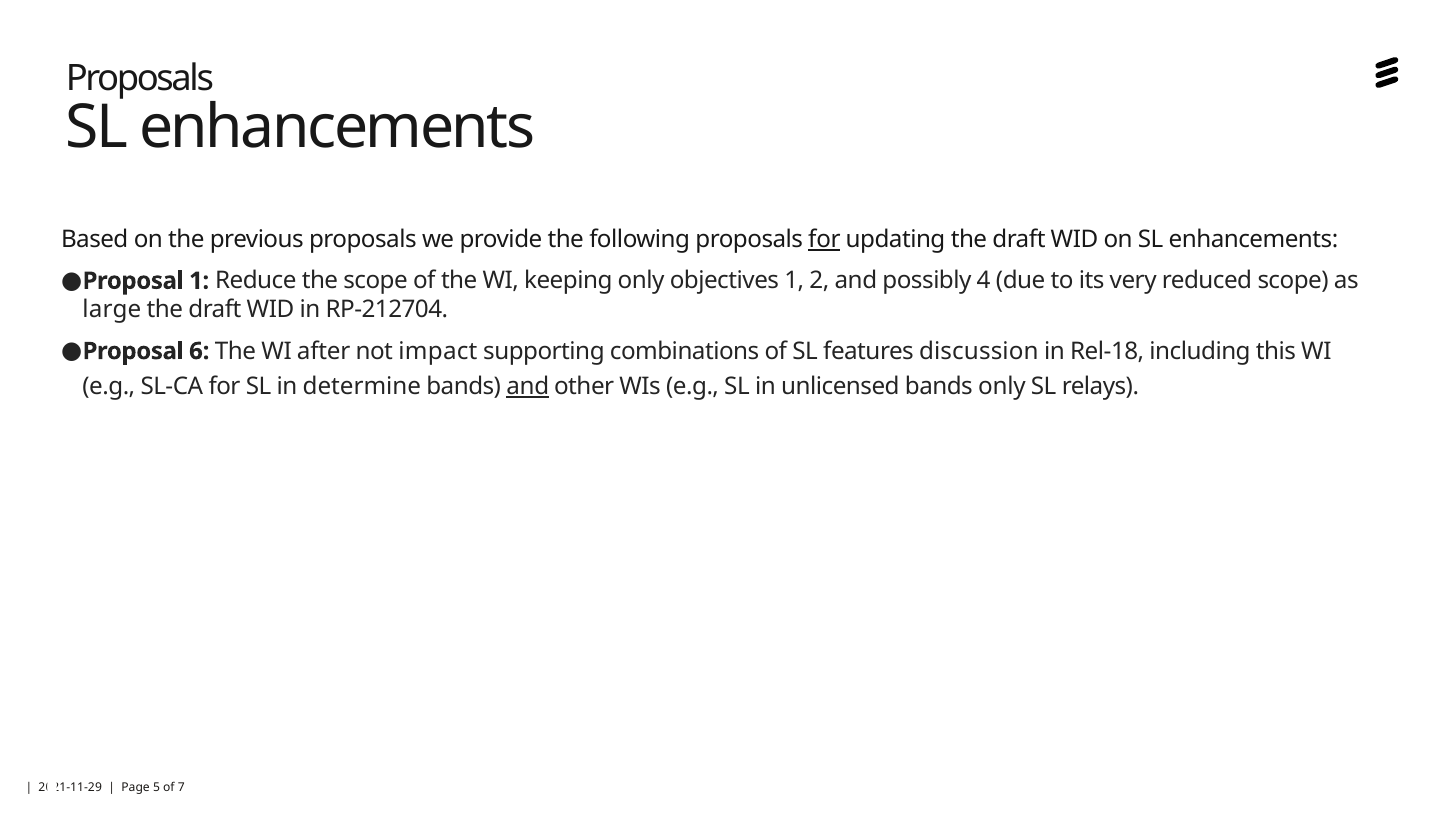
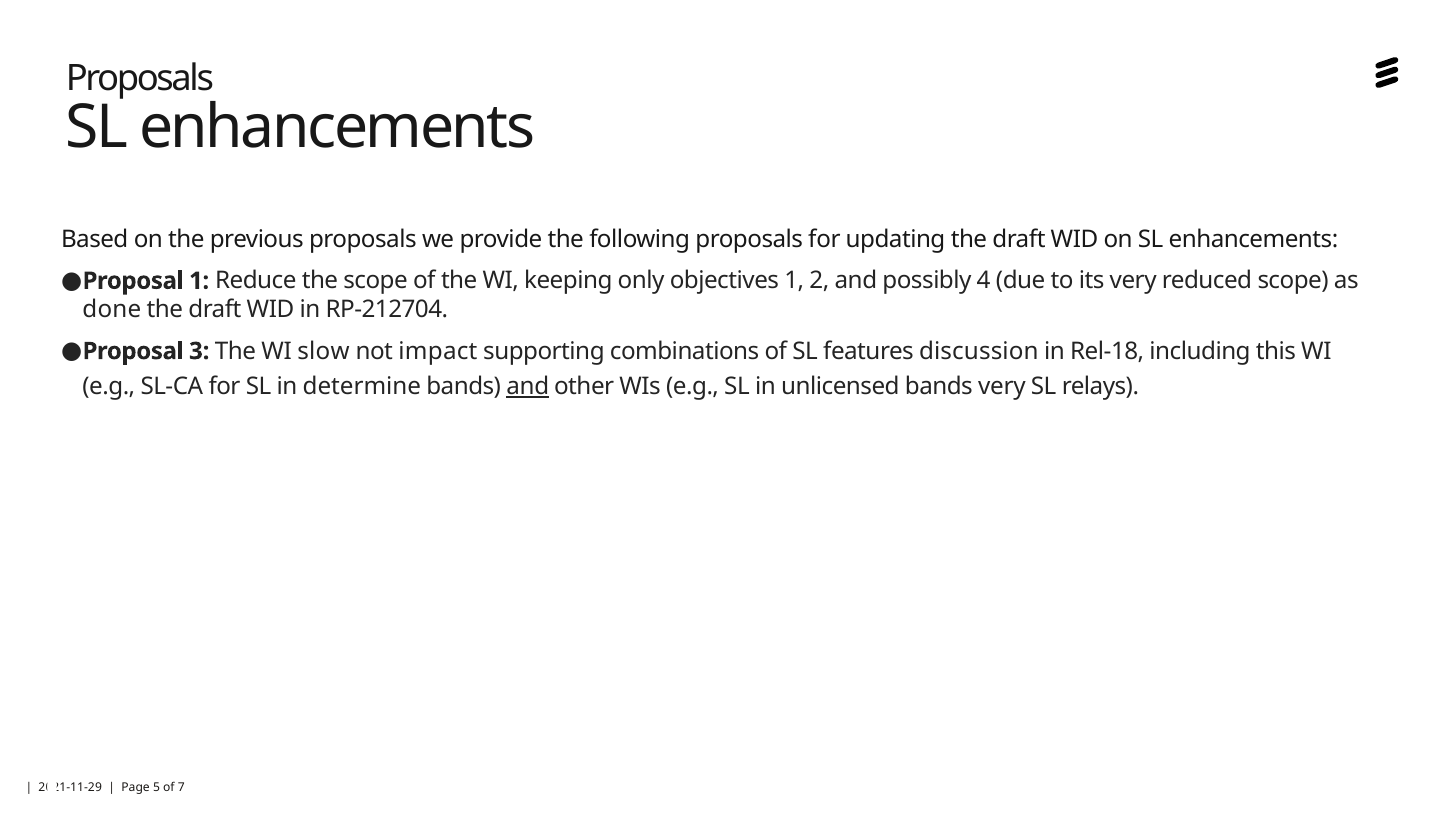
for underline: present -> none (824, 239)
large: large -> done (112, 310)
6: 6 -> 3 (199, 351)
after: after -> slow (323, 351)
bands only: only -> very (1002, 386)
